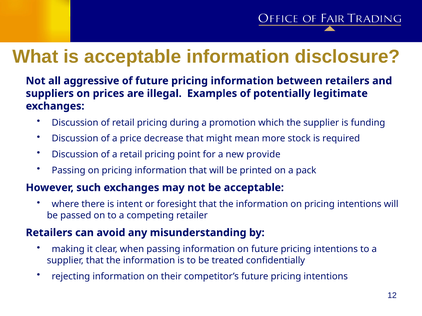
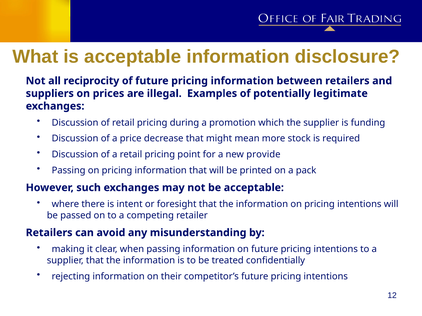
aggressive: aggressive -> reciprocity (91, 81)
